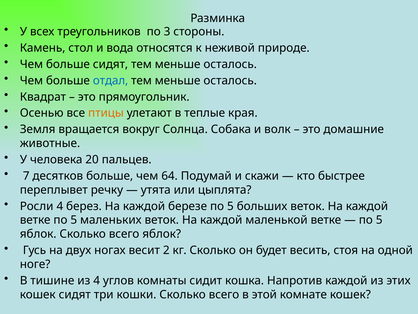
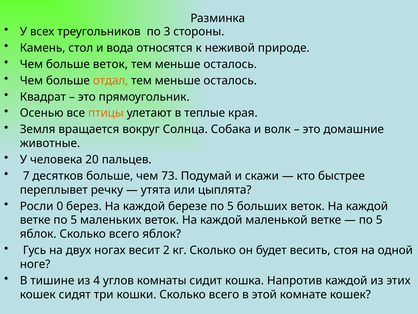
больше сидят: сидят -> веток (110, 64)
отдал colour: blue -> orange (111, 80)
64: 64 -> 73 (170, 176)
Росли 4: 4 -> 0 (60, 206)
